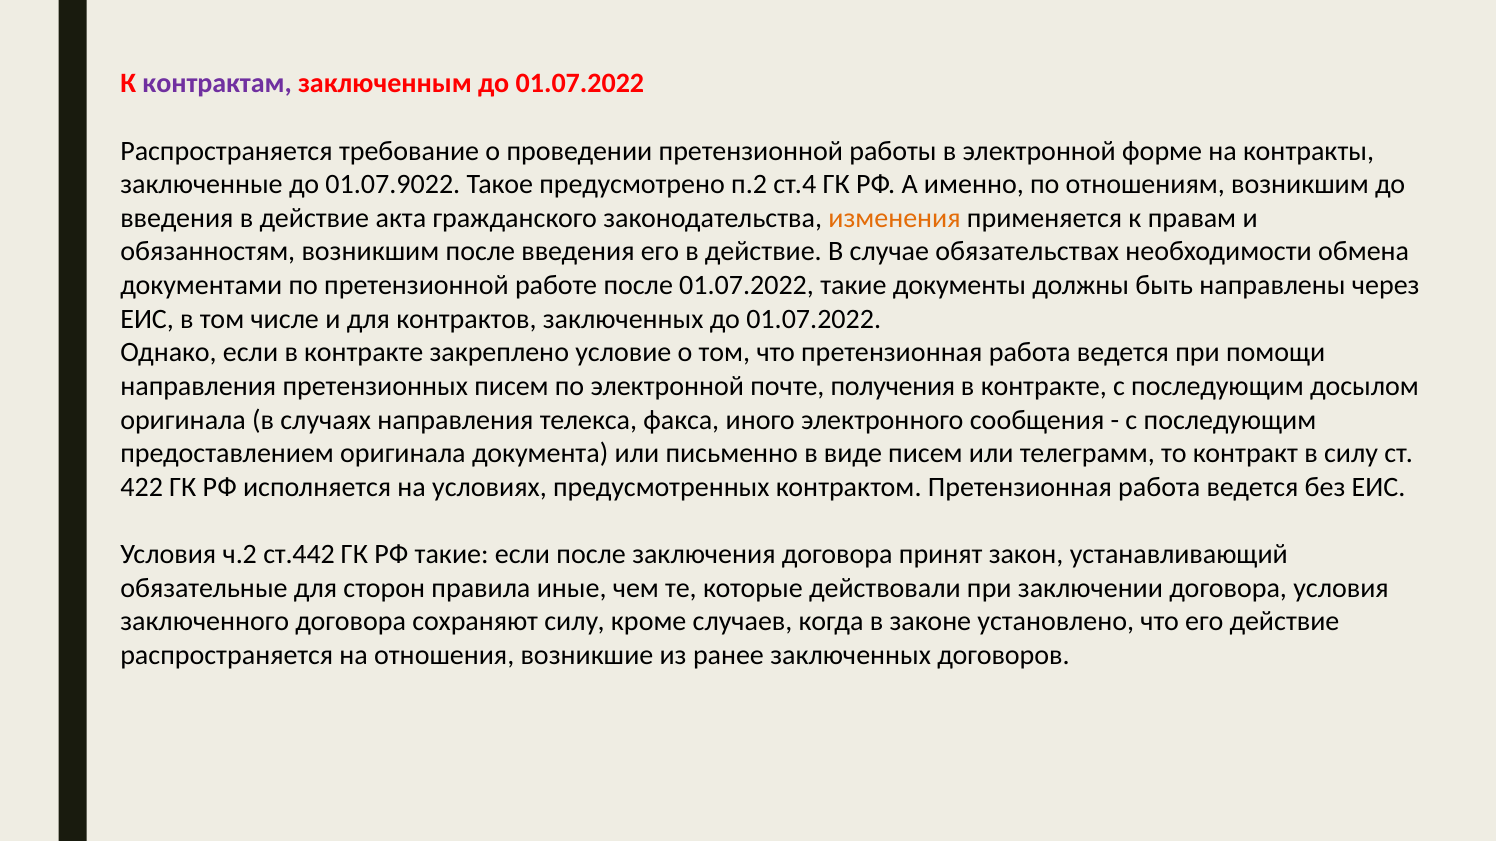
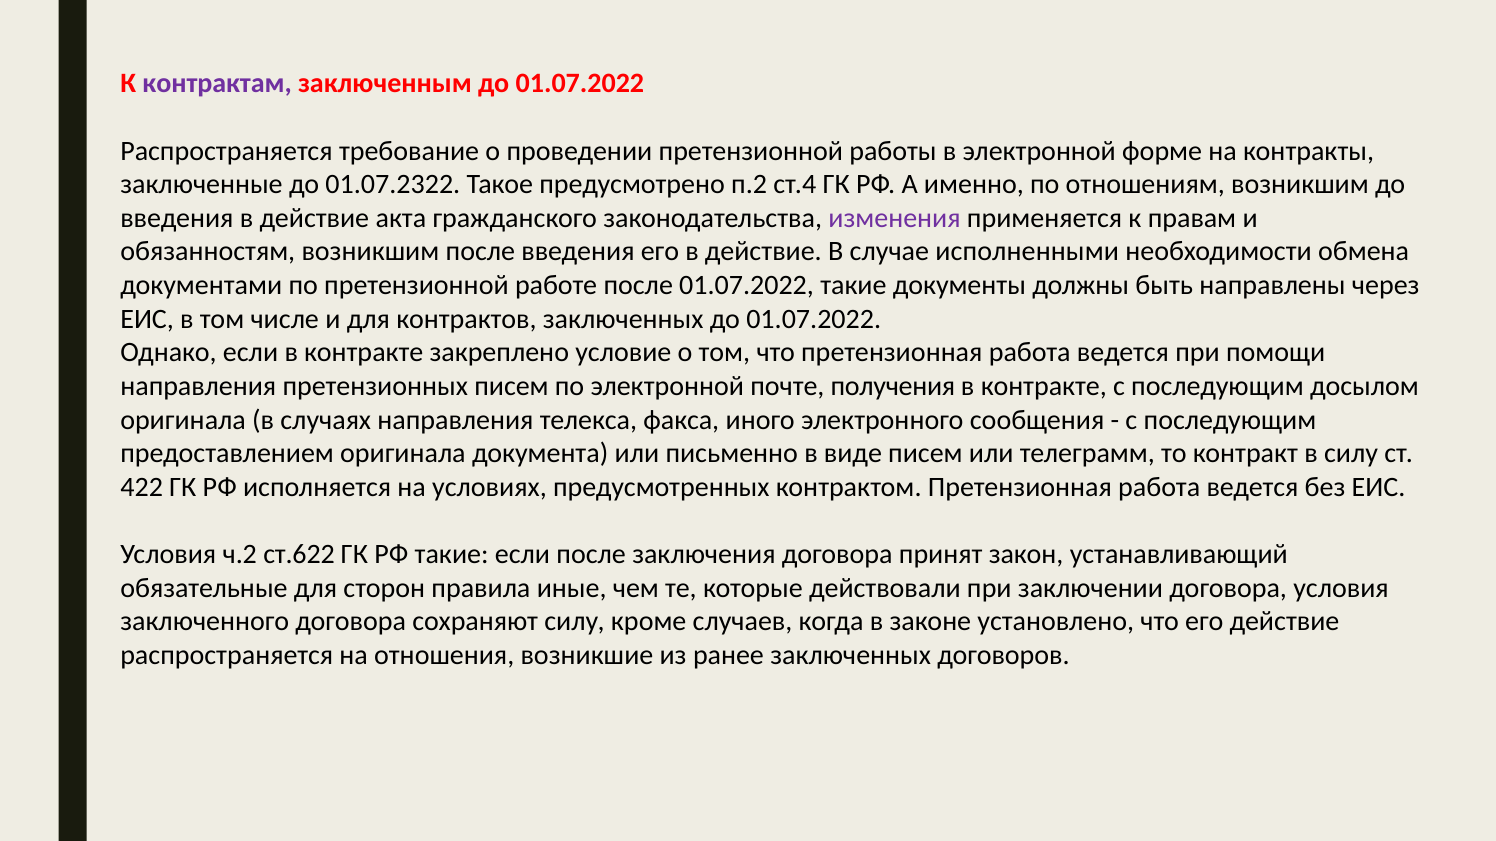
01.07.9022: 01.07.9022 -> 01.07.2322 (393, 185)
изменения colour: orange -> purple (895, 218)
обязательствах: обязательствах -> исполненными (1027, 252)
ст.442: ст.442 -> ст.622 (299, 555)
